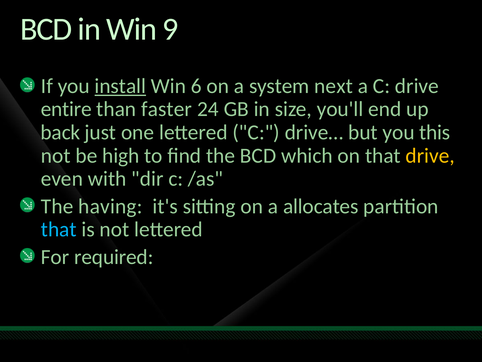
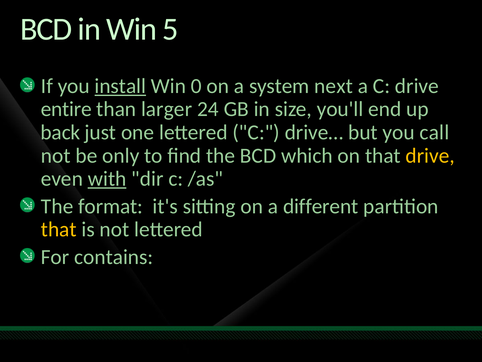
9: 9 -> 5 (170, 29)
6: 6 -> 0 (196, 86)
faster: faster -> larger (167, 109)
this: this -> call (434, 132)
high: high -> only (121, 155)
with underline: none -> present (107, 179)
having: having -> format (111, 206)
allocates: allocates -> different (321, 206)
that colour: light blue -> yellow (59, 229)
required: required -> contains (114, 257)
